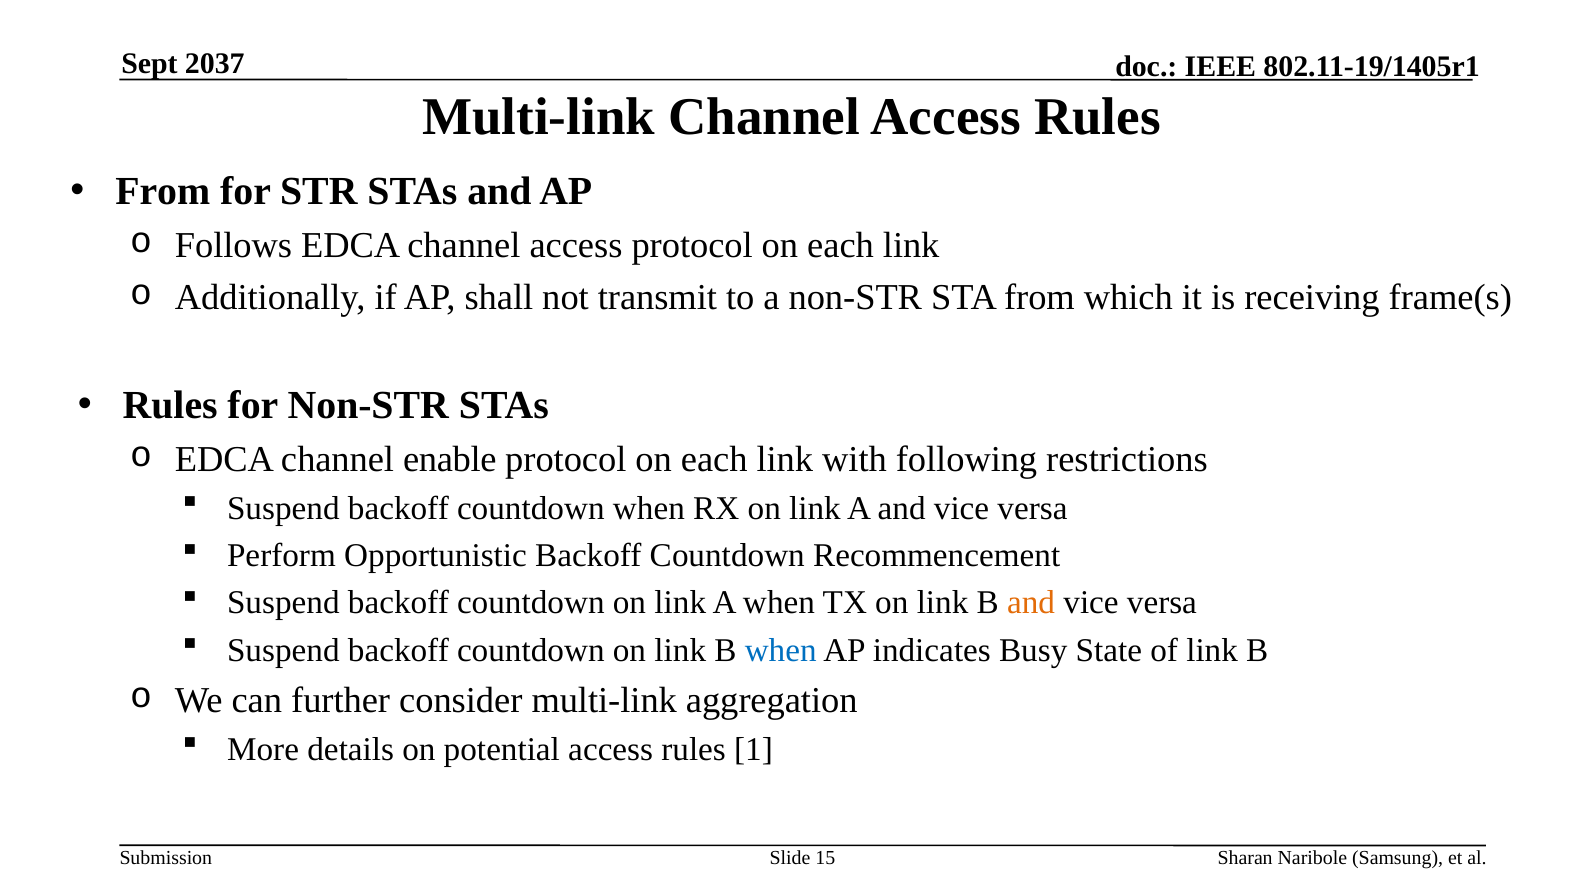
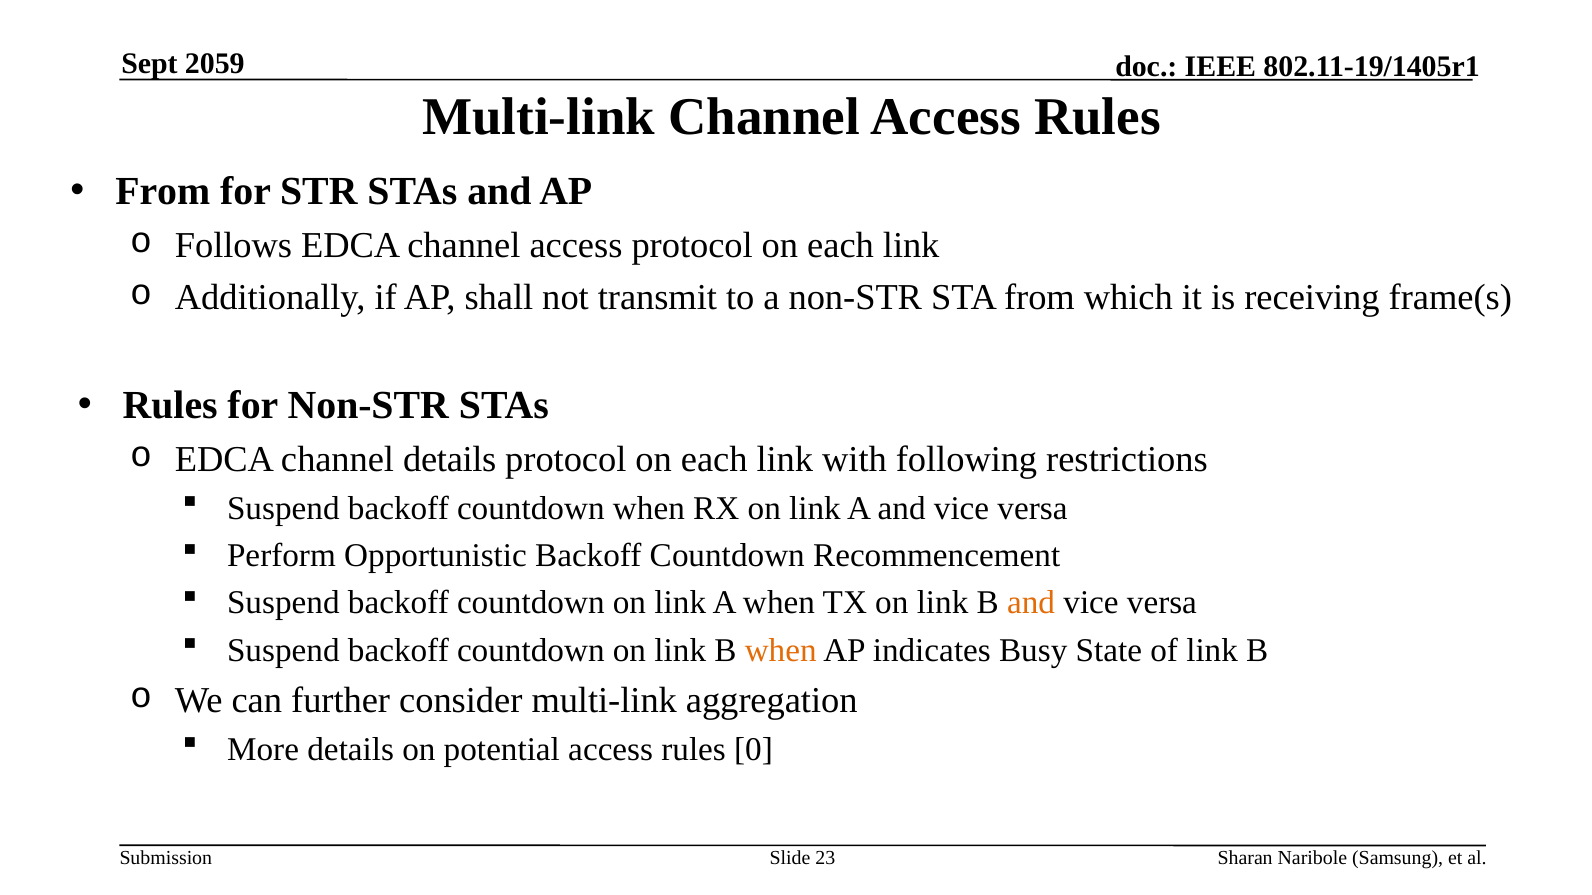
2037: 2037 -> 2059 (215, 63)
channel enable: enable -> details (450, 460)
when colour: blue -> orange (781, 650)
1: 1 -> 0 (753, 750)
15: 15 -> 23 (825, 859)
